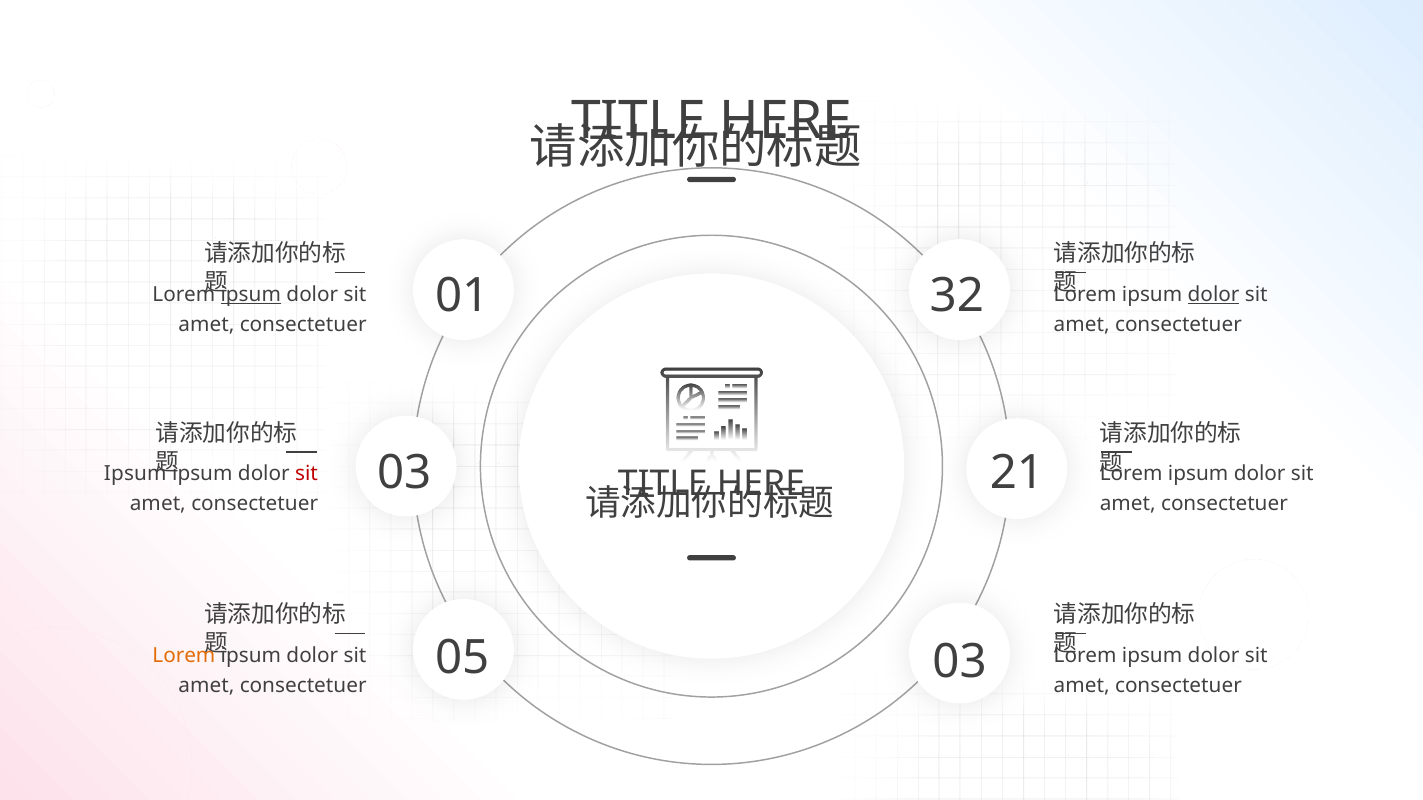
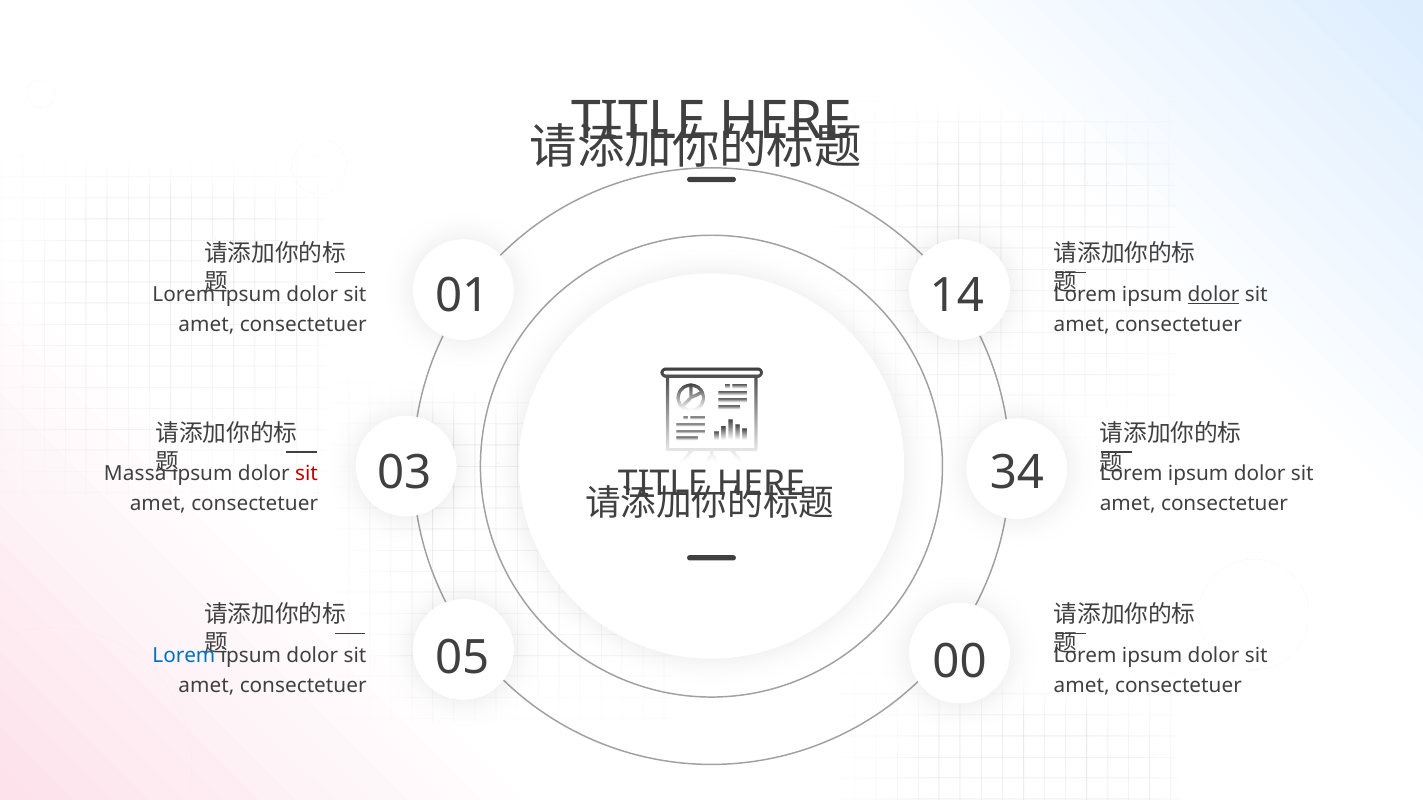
32: 32 -> 14 (957, 296)
ipsum underline: present -> none (251, 295)
21: 21 -> 34 (1017, 473)
Ipsum: Ipsum -> Massa (135, 474)
05 03: 03 -> 00 (960, 662)
Lorem colour: orange -> blue (184, 656)
